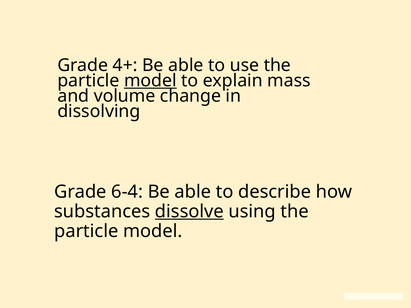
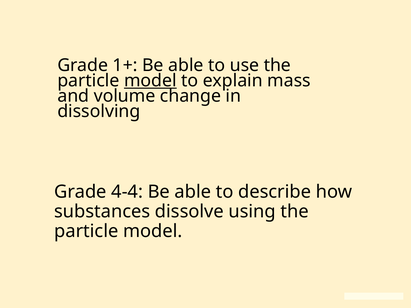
4+: 4+ -> 1+ (125, 65)
6-4: 6-4 -> 4-4 (127, 192)
dissolve underline: present -> none (189, 212)
